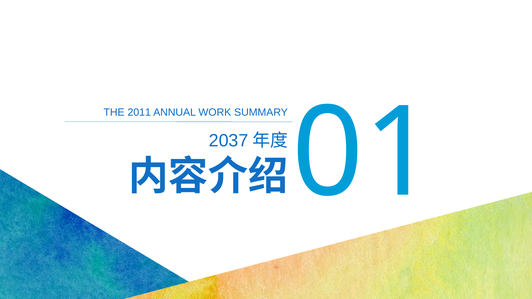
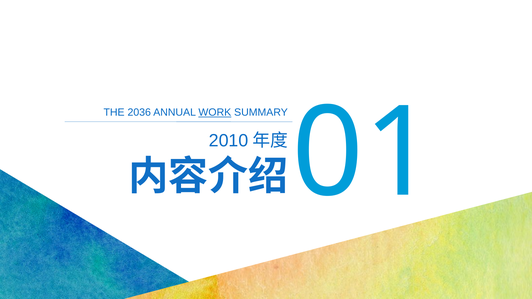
2011: 2011 -> 2036 (139, 113)
WORK underline: none -> present (215, 113)
2037: 2037 -> 2010 (229, 141)
